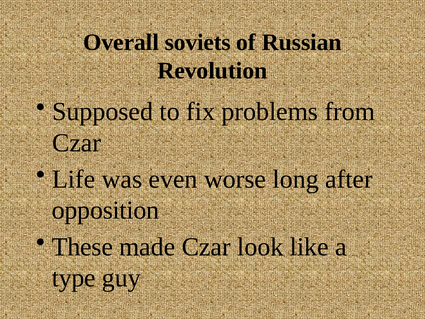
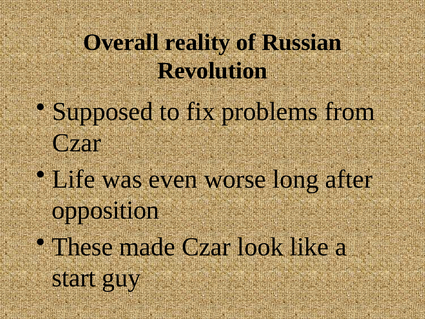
soviets: soviets -> reality (198, 42)
type: type -> start (74, 278)
